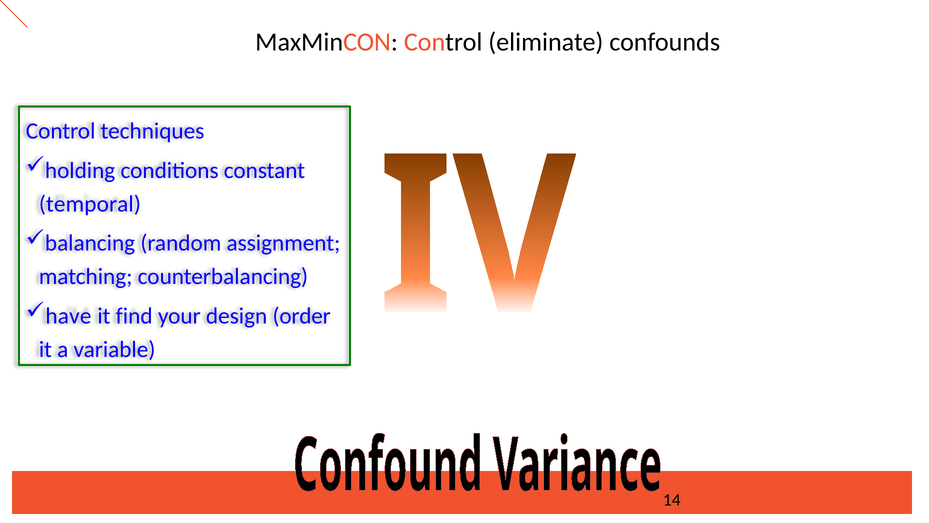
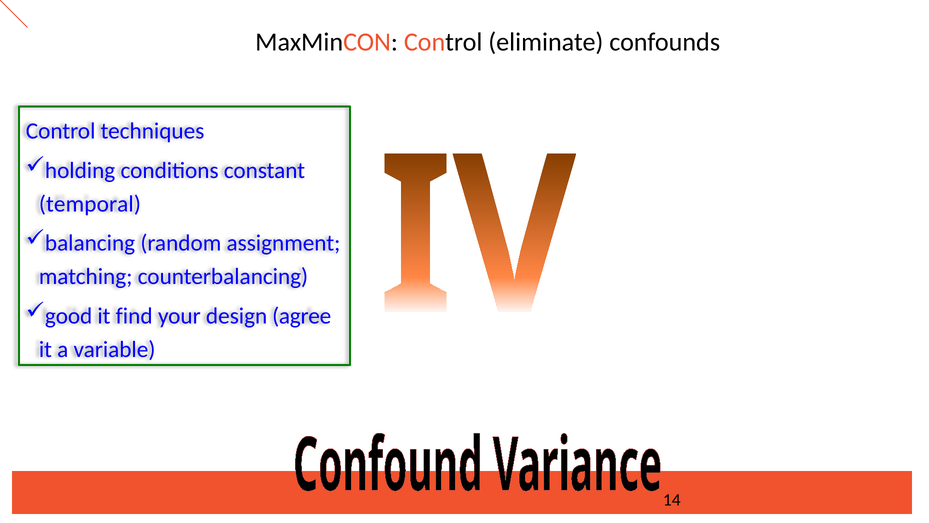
have: have -> good (69, 316)
order: order -> agree (302, 316)
